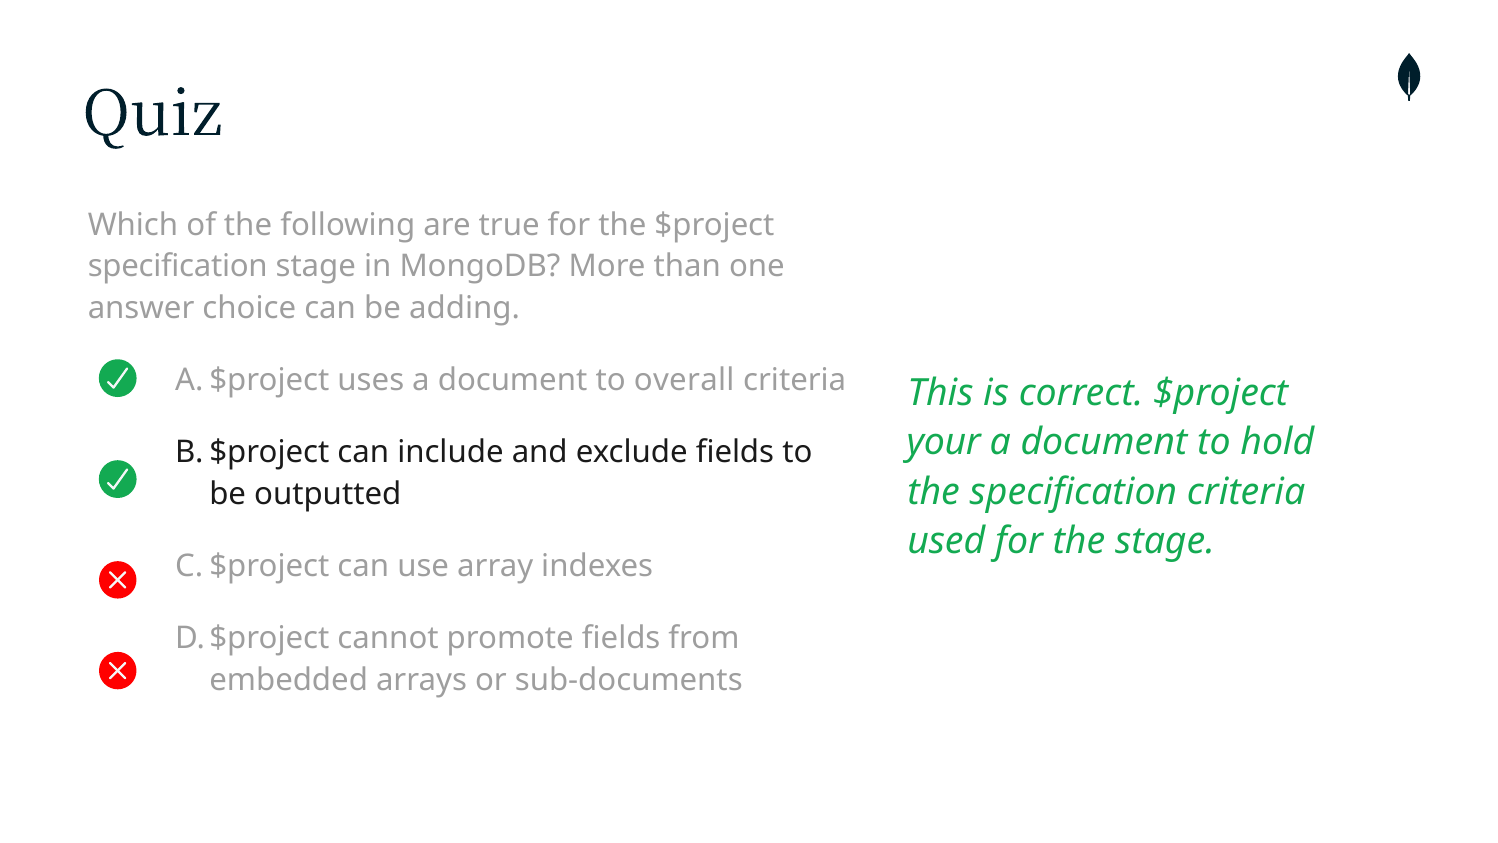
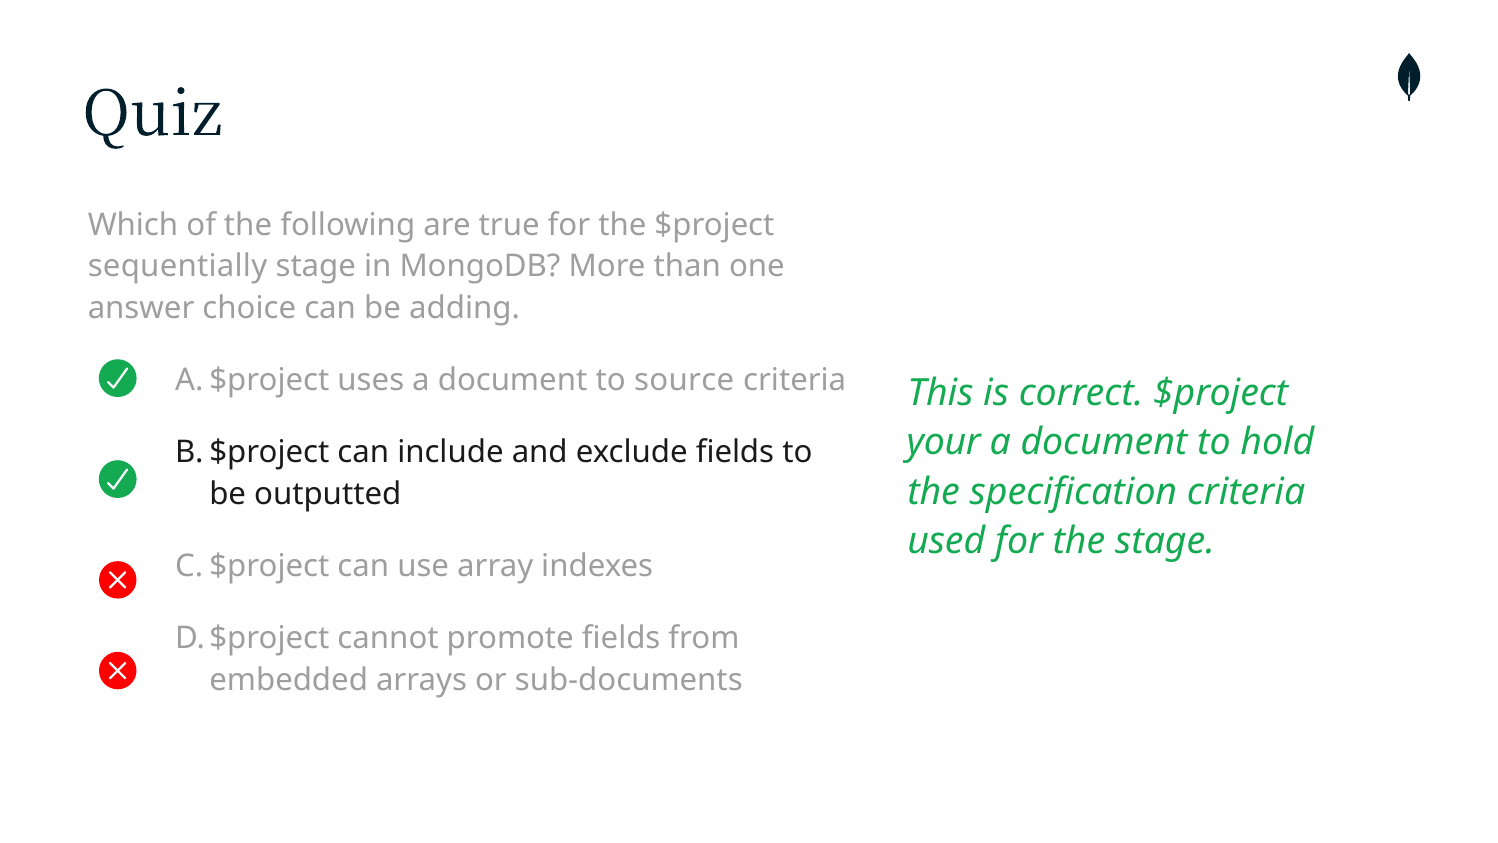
specification: specification -> sequentially (177, 267)
overall: overall -> source (684, 380)
